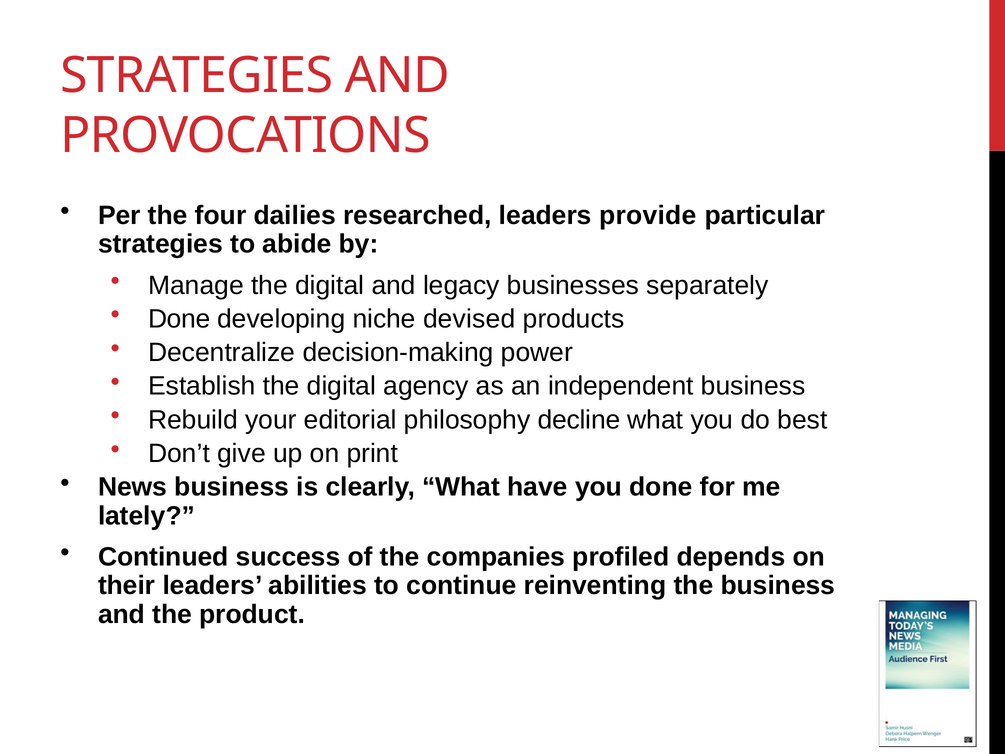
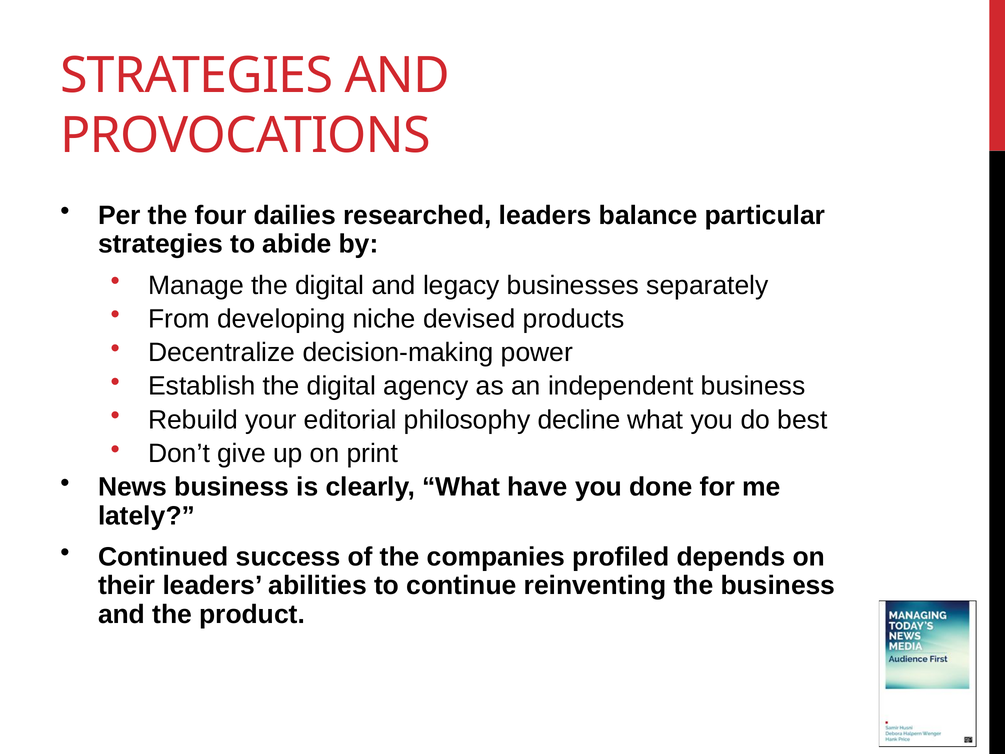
provide: provide -> balance (648, 215)
Done: Done -> From (179, 319)
